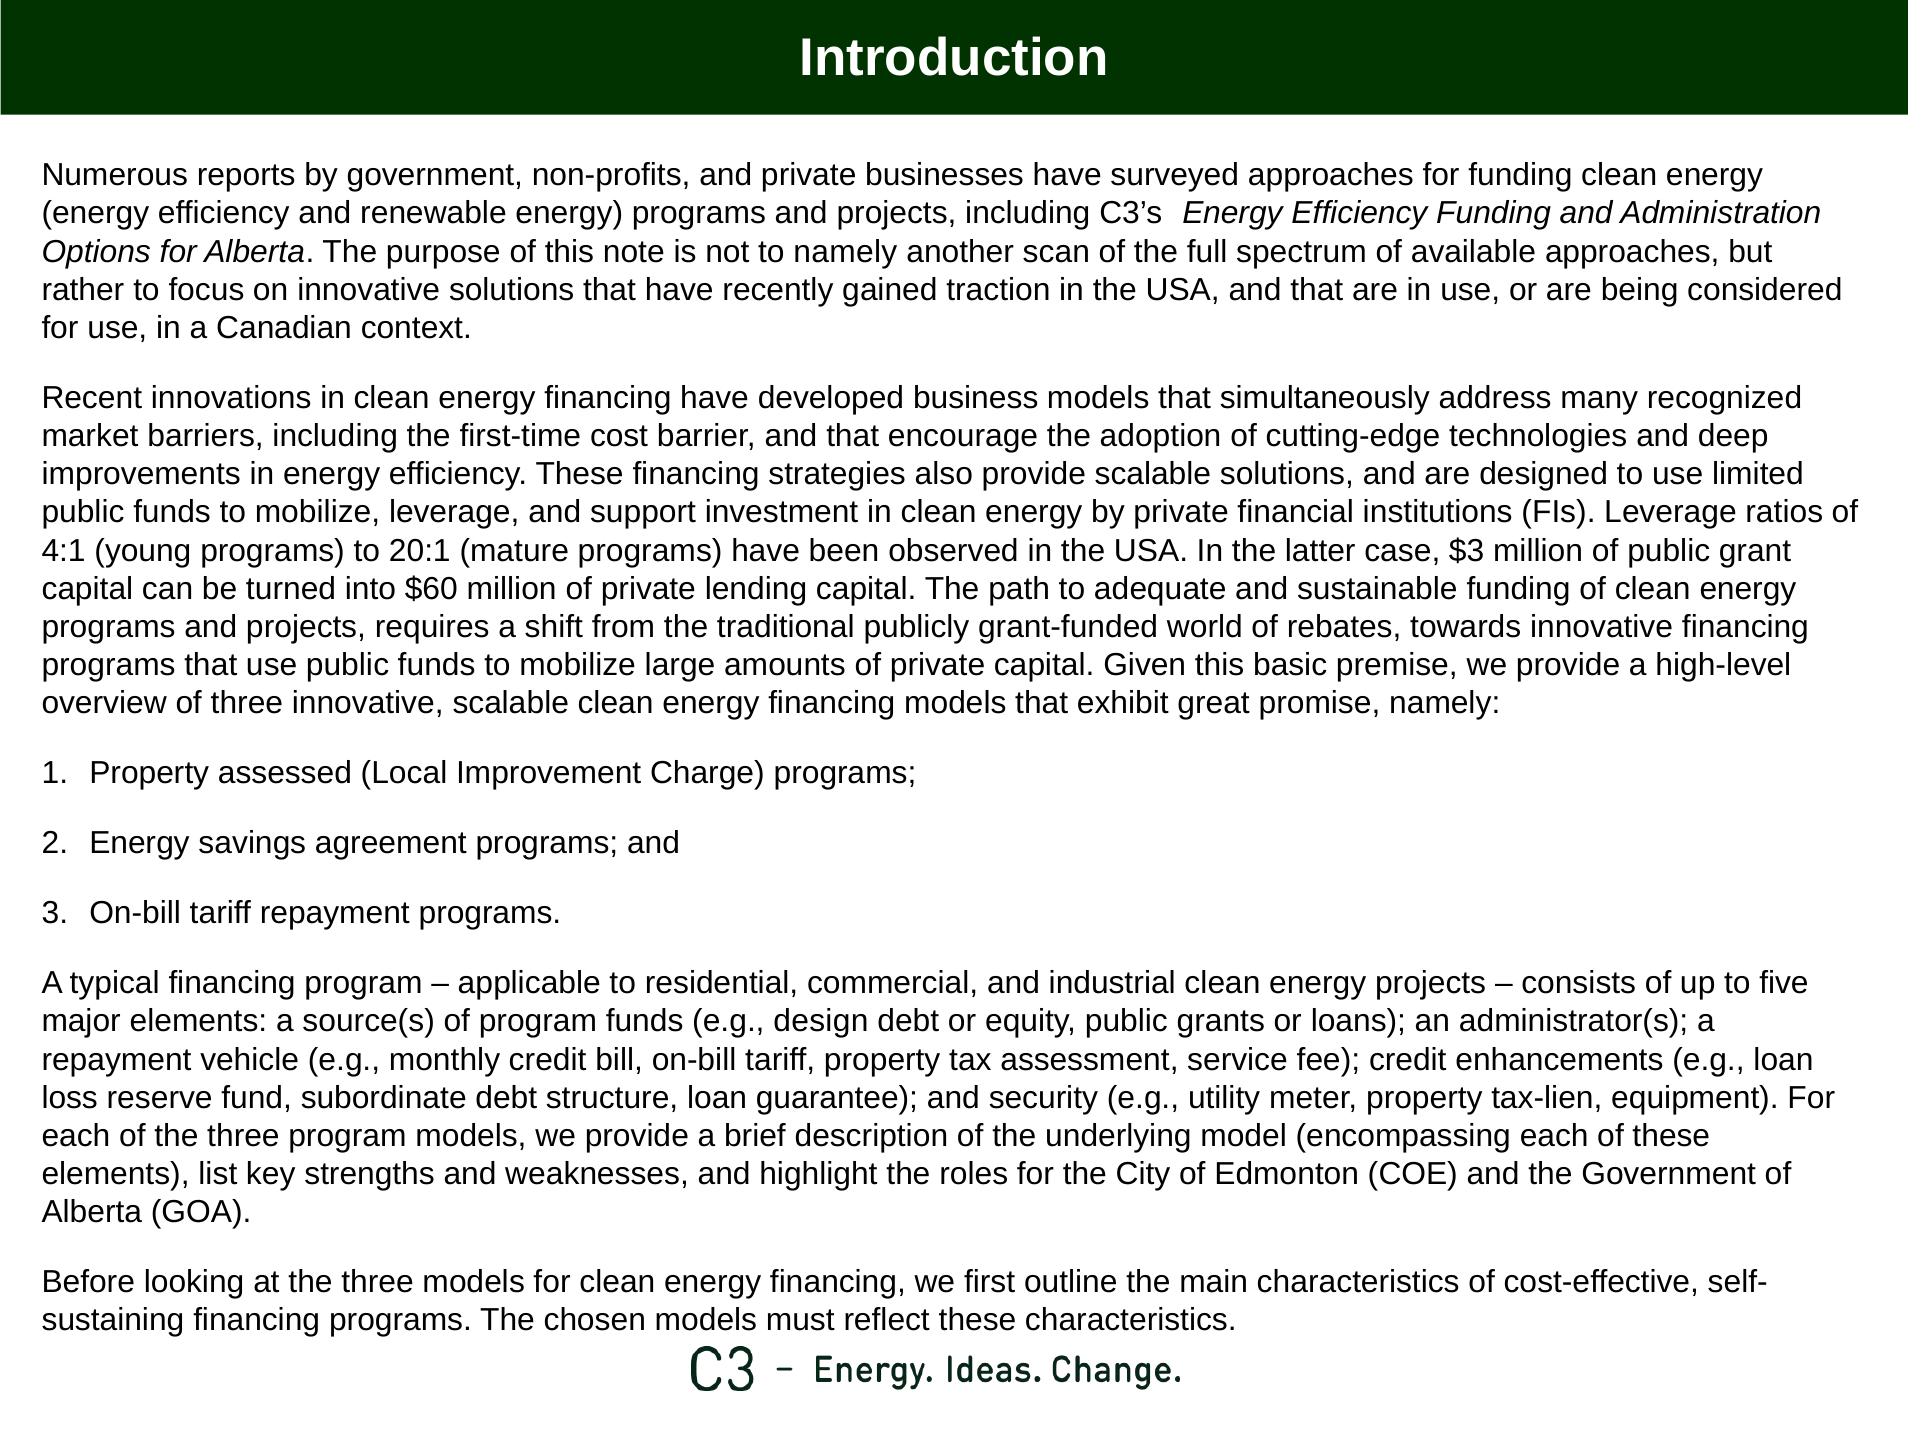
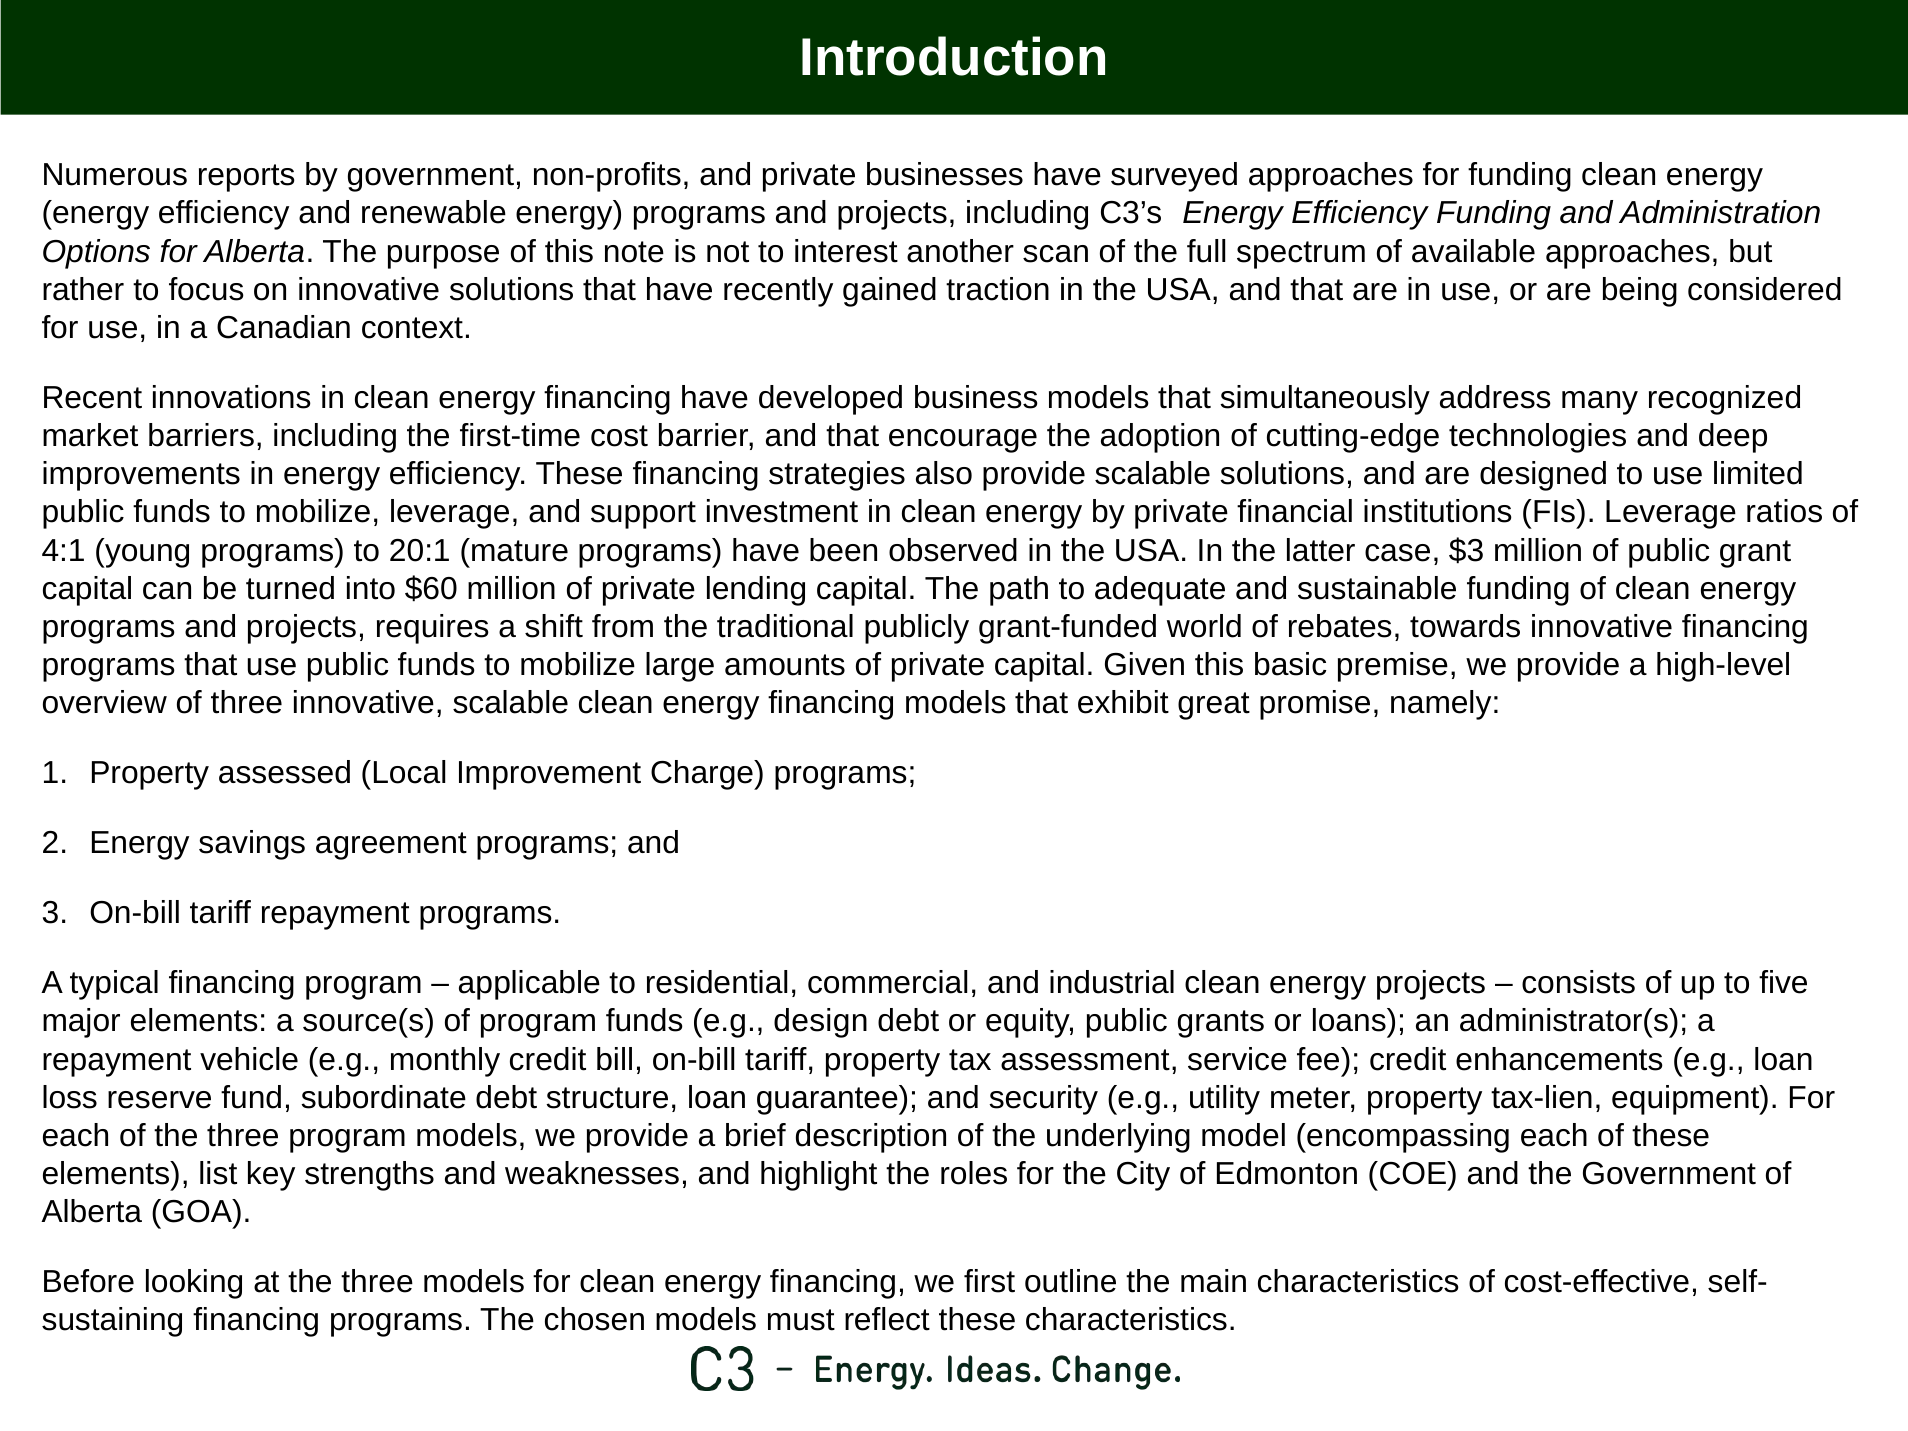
to namely: namely -> interest (845, 252)
